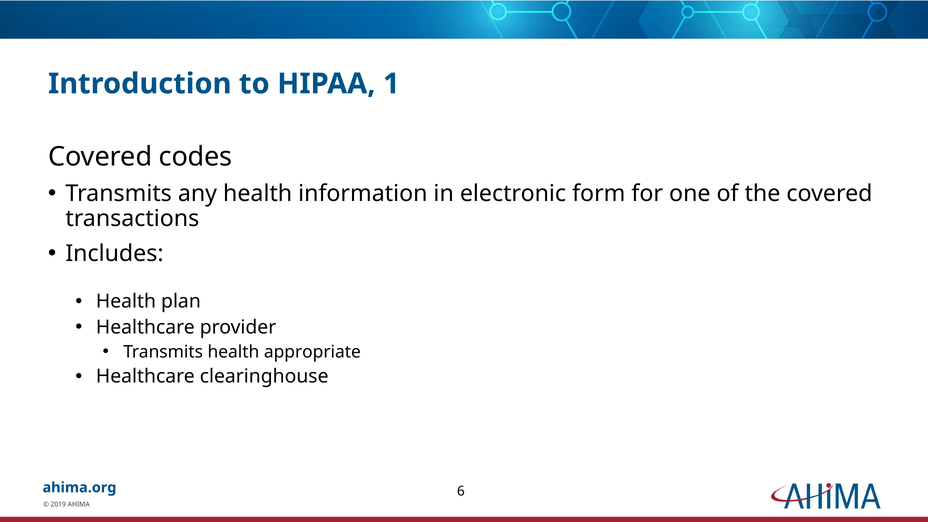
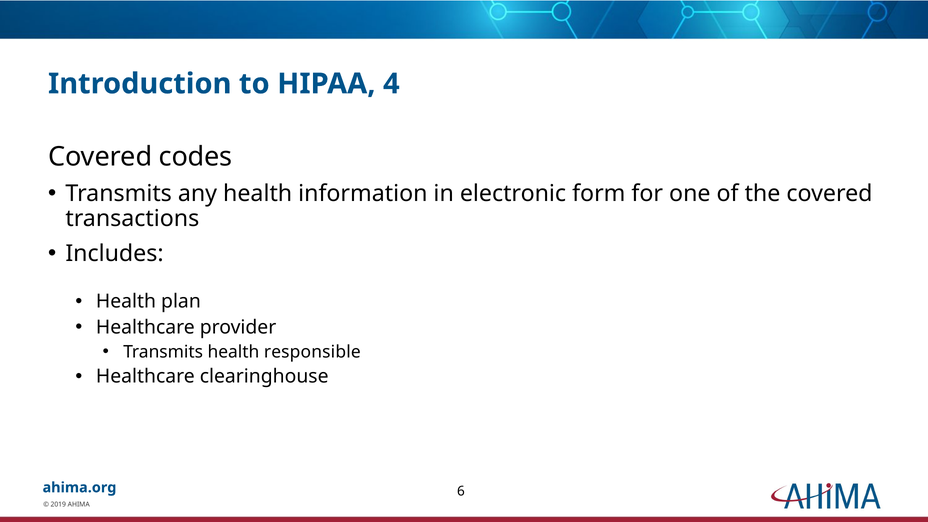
1: 1 -> 4 (391, 84)
appropriate: appropriate -> responsible (312, 352)
